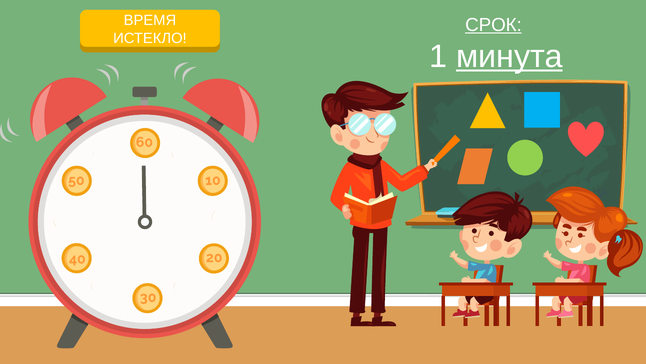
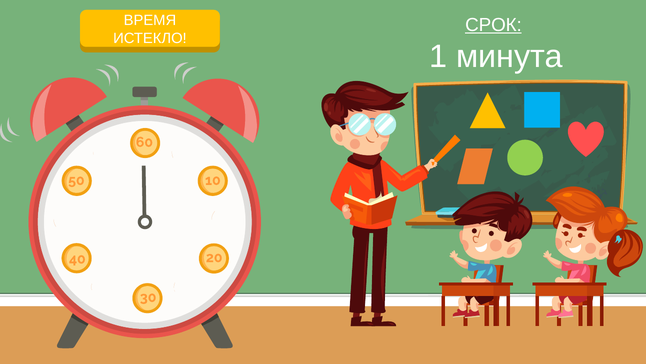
минута underline: present -> none (509, 56)
